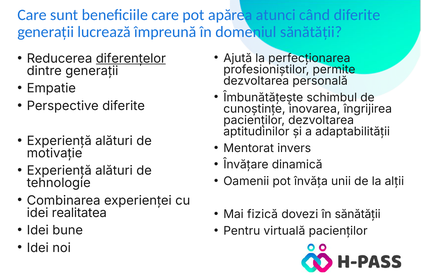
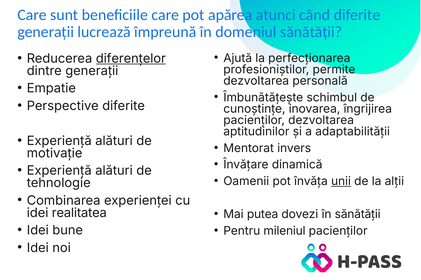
unii underline: none -> present (341, 182)
fizică: fizică -> putea (263, 215)
virtuală: virtuală -> mileniul (285, 232)
